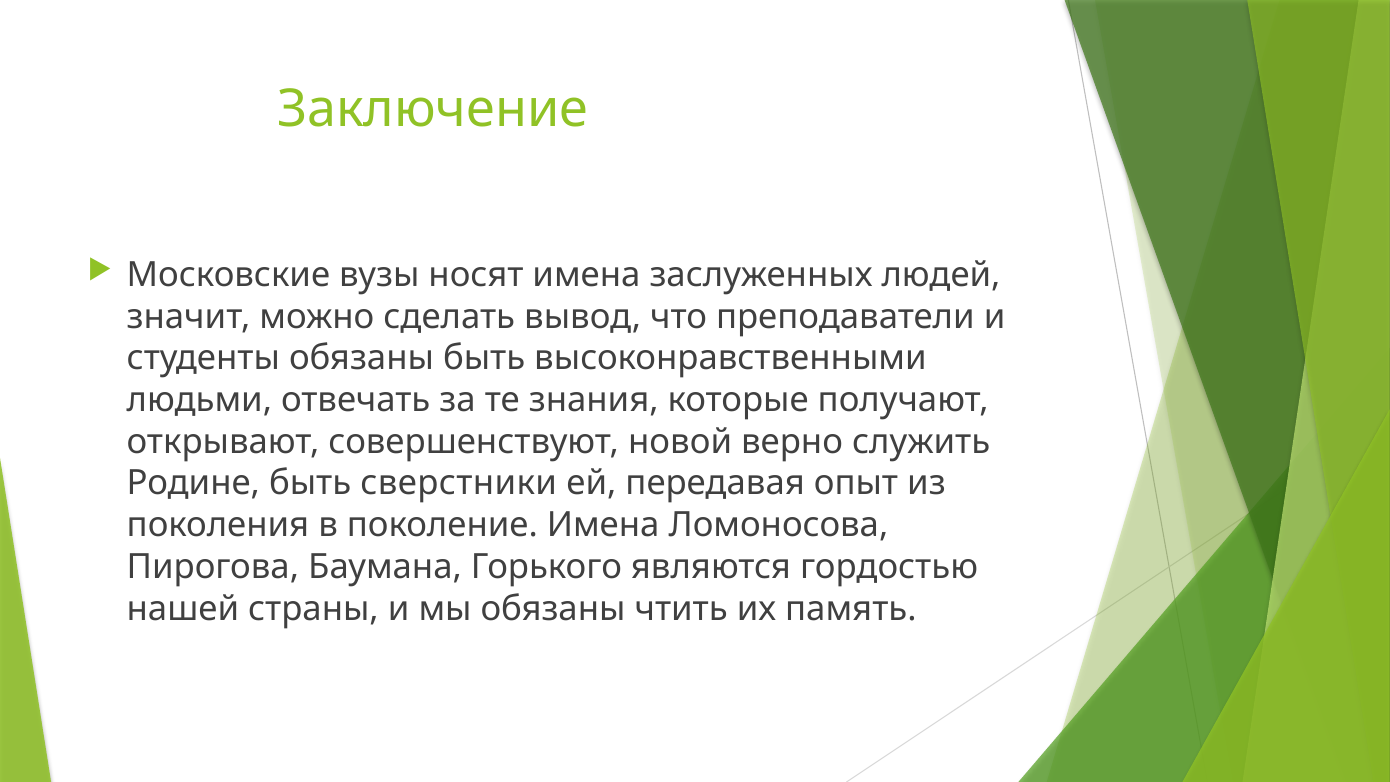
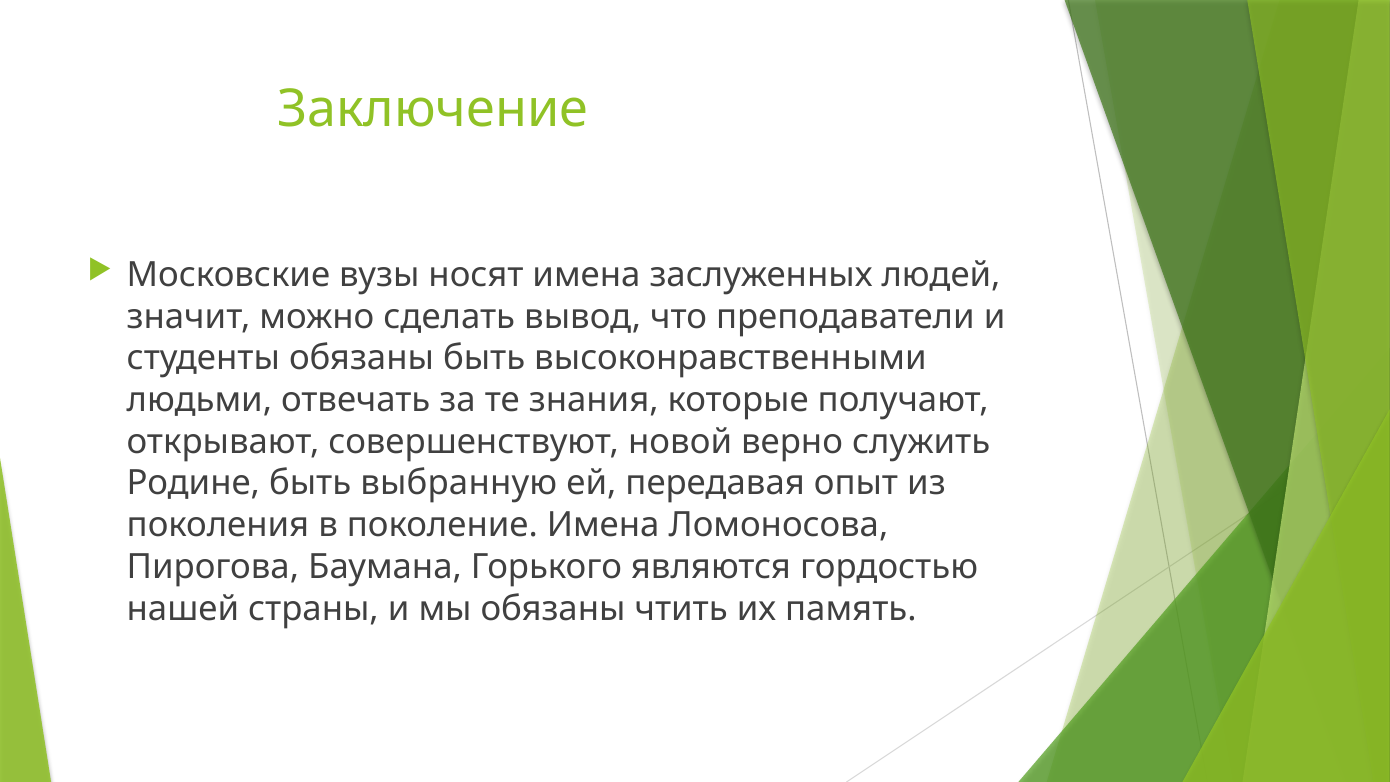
сверстники: сверстники -> выбранную (459, 483)
